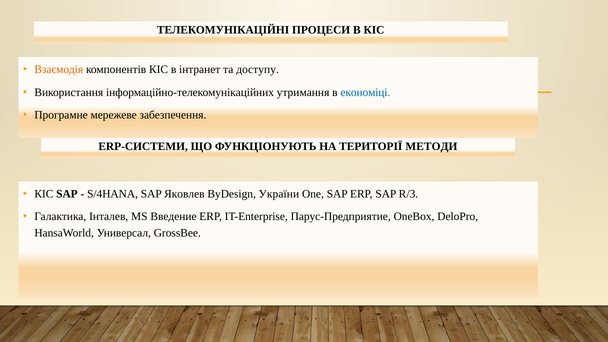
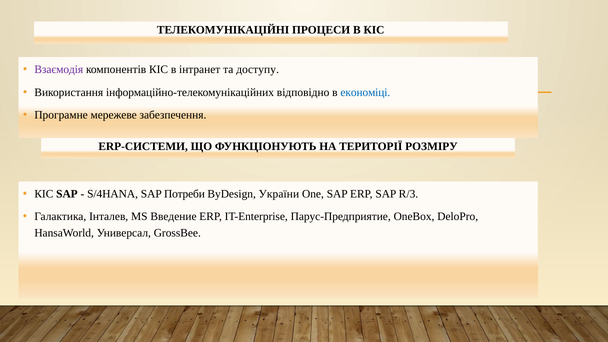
Взаємодія colour: orange -> purple (59, 70)
утримання: утримання -> відповідно (303, 92)
МЕТОДИ: МЕТОДИ -> РОЗМІРУ (431, 146)
Яковлев: Яковлев -> Потреби (184, 194)
